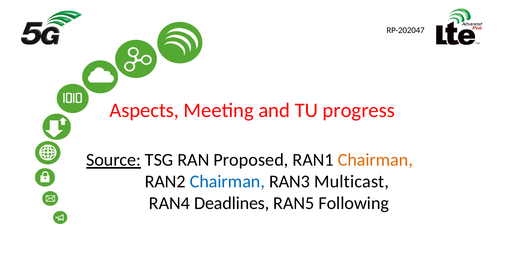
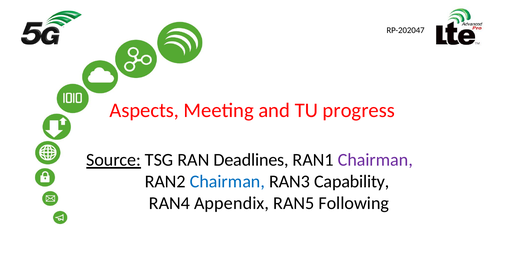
Proposed: Proposed -> Deadlines (251, 160)
Chairman colour: orange -> purple (375, 160)
Multicast: Multicast -> Capability (352, 182)
Deadlines: Deadlines -> Appendix (232, 203)
